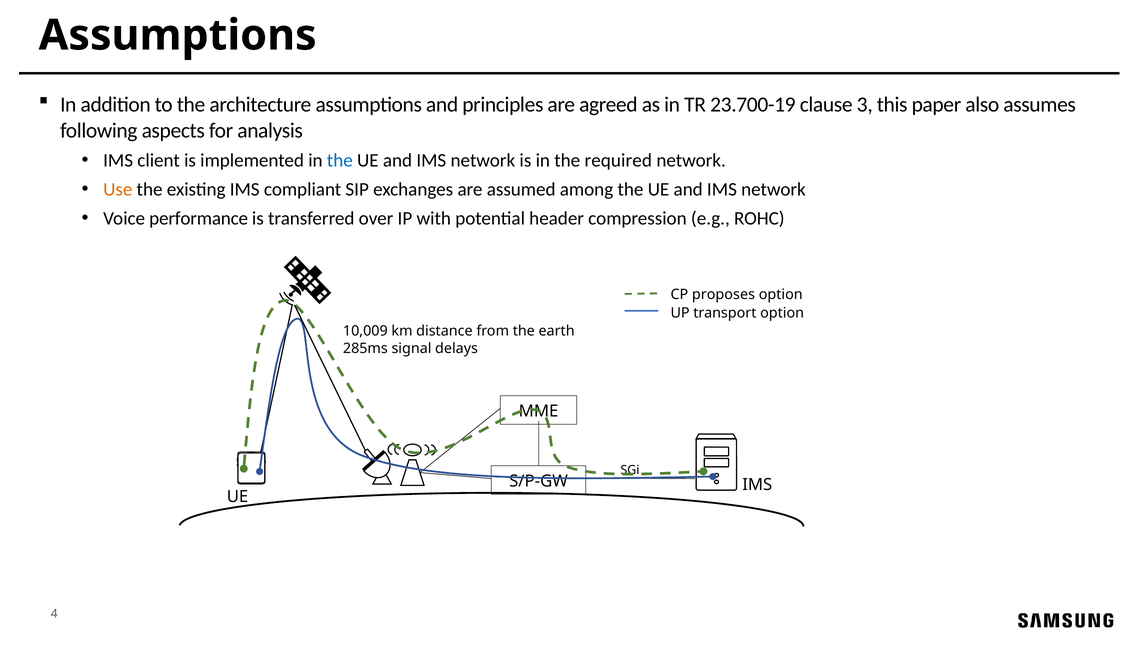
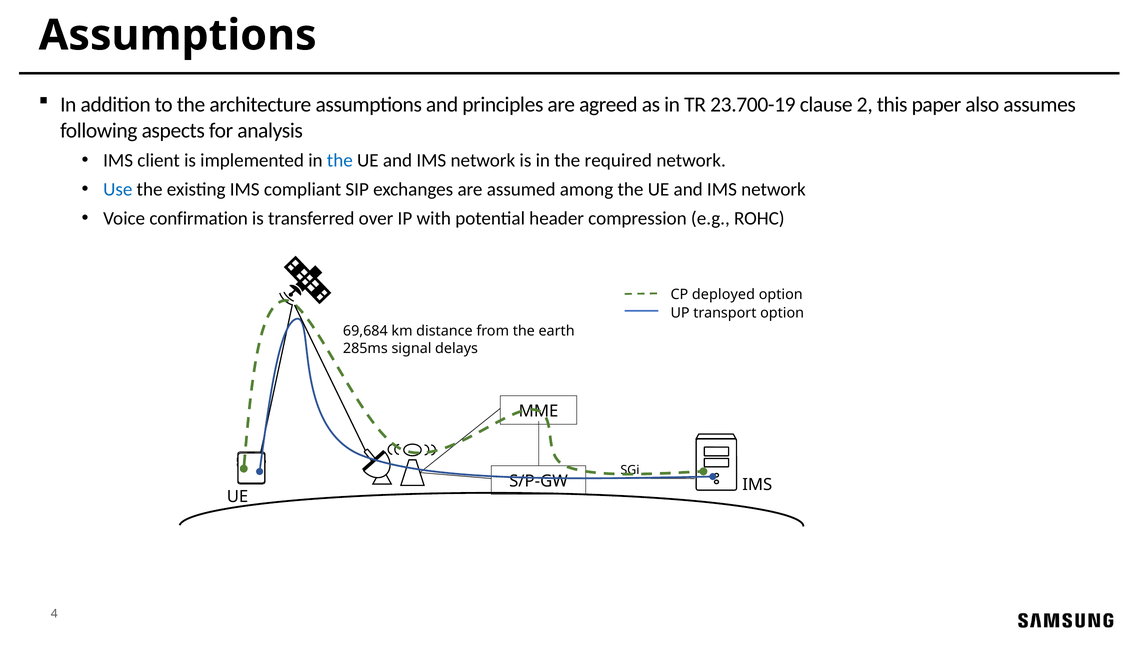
3: 3 -> 2 (865, 105)
Use colour: orange -> blue (118, 190)
performance: performance -> confirmation (199, 218)
proposes: proposes -> deployed (723, 294)
10,009: 10,009 -> 69,684 (365, 331)
